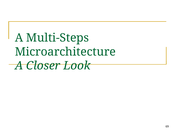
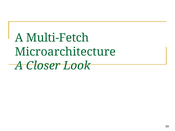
Multi-Steps: Multi-Steps -> Multi-Fetch (58, 38)
